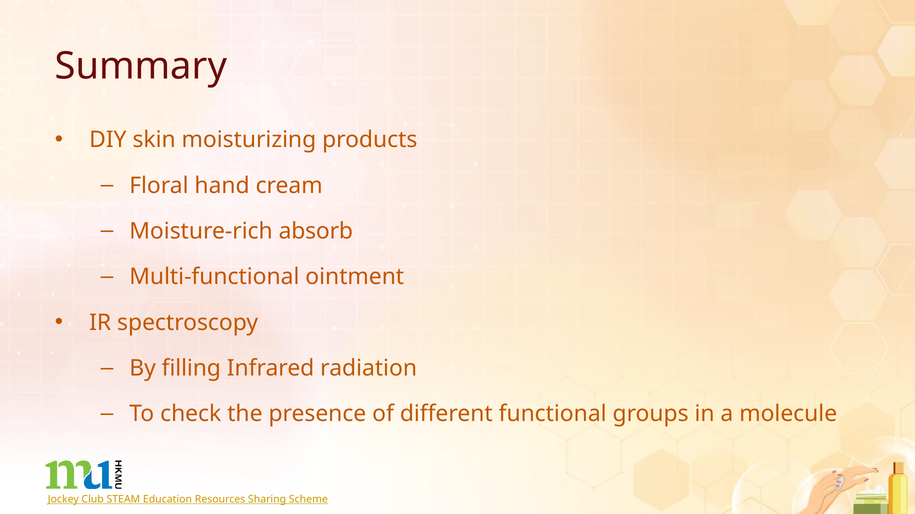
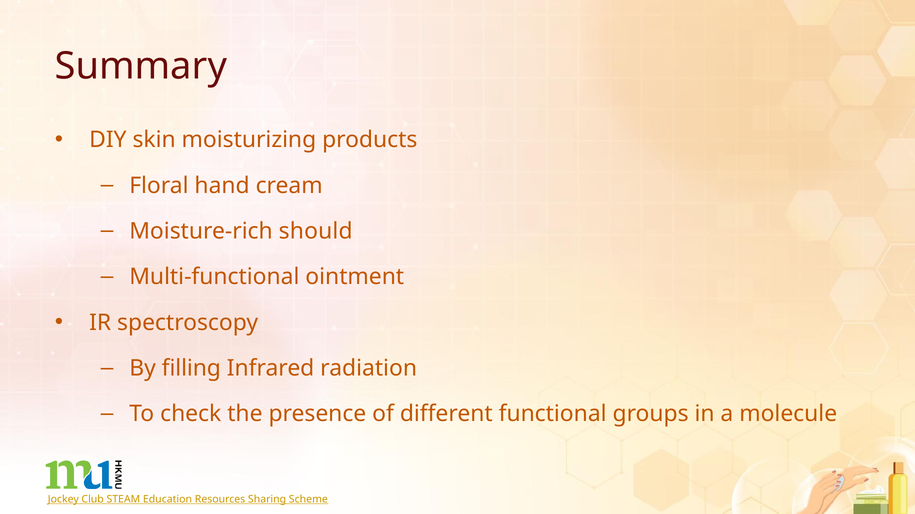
absorb: absorb -> should (316, 231)
